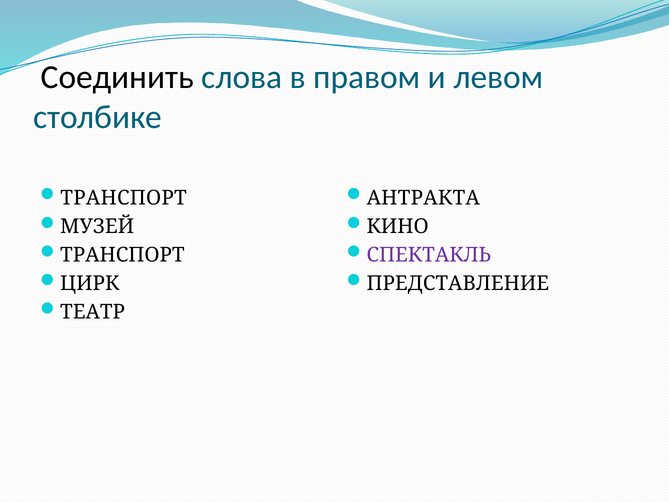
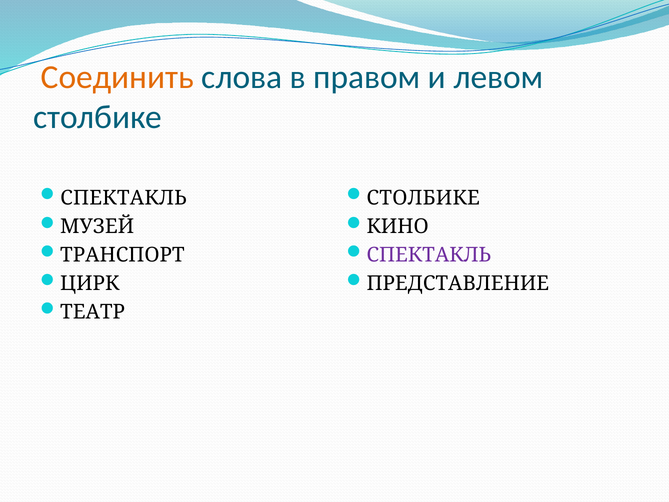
Соединить colour: black -> orange (117, 77)
ТРАНСПОРТ: ТРАНСПОРТ -> СПЕКТАКЛЬ (124, 198)
АНТРАКТА: АНТРАКТА -> СТОЛБИКЕ (423, 198)
